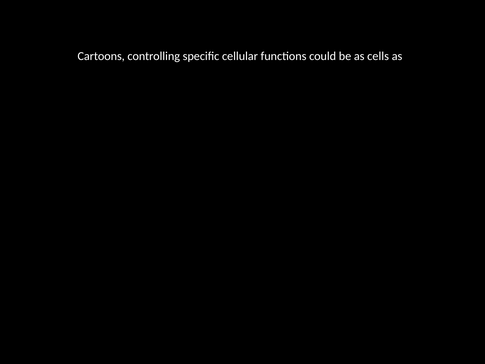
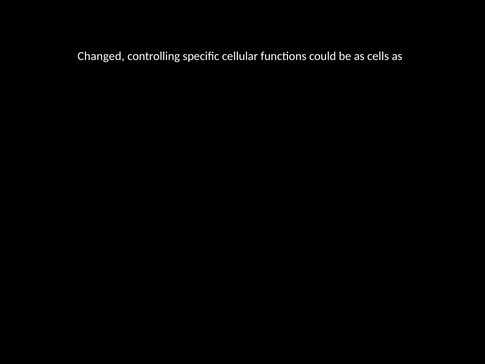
Cartoons: Cartoons -> Changed (101, 56)
